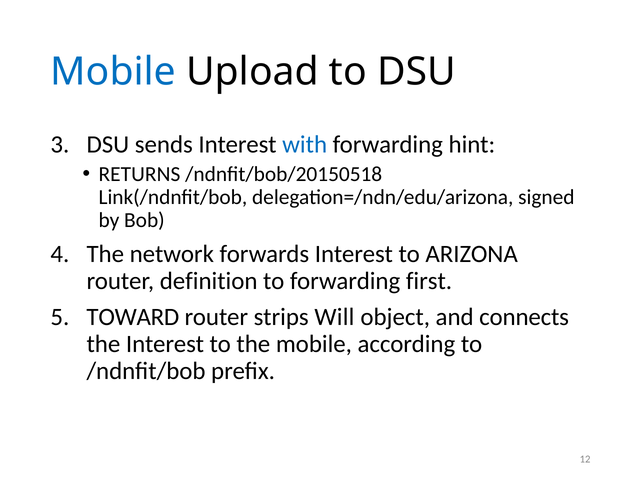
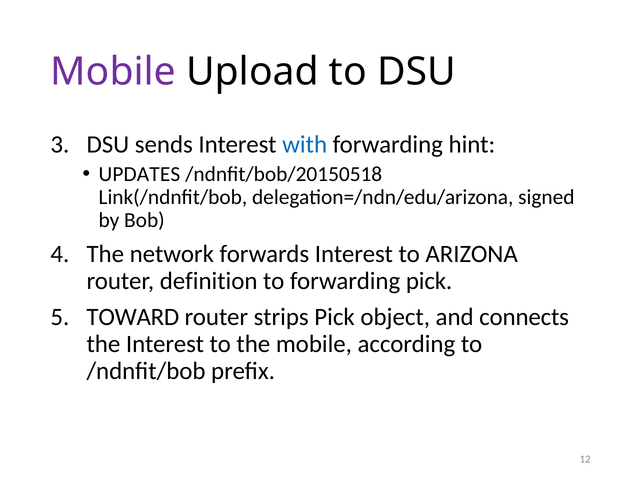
Mobile colour: blue -> purple (113, 72)
RETURNS: RETURNS -> UPDATES (139, 174)
forwarding first: first -> pick (429, 281)
strips Will: Will -> Pick (335, 317)
